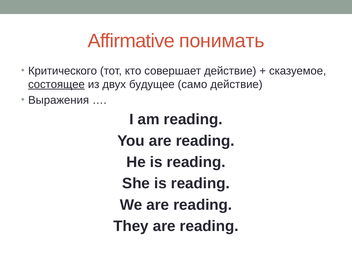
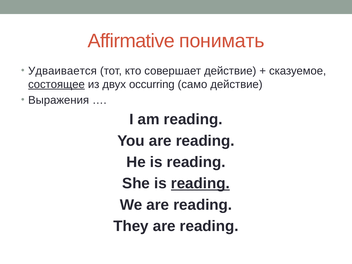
Критического: Критического -> Удваивается (62, 71)
будущее: будущее -> occurring (152, 84)
reading underline: none -> present (200, 183)
